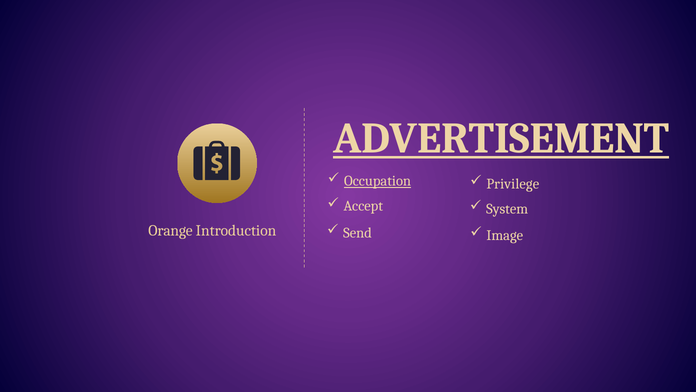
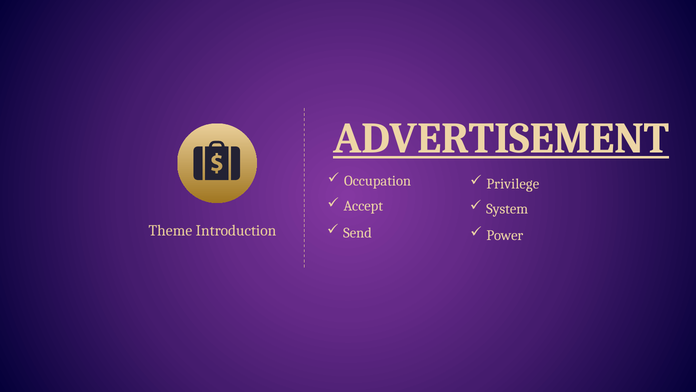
Occupation underline: present -> none (378, 181)
Orange: Orange -> Theme (170, 230)
Image: Image -> Power (505, 235)
